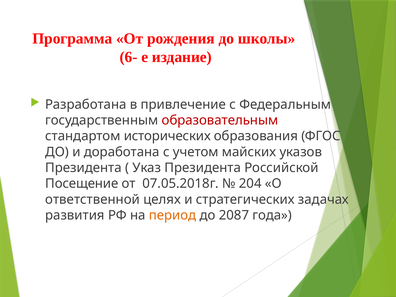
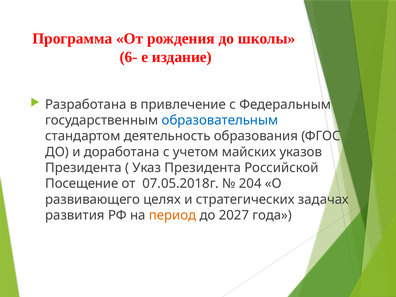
образовательным colour: red -> blue (220, 120)
исторических: исторических -> деятельность (167, 136)
ответственной: ответственной -> развивающего (93, 199)
2087: 2087 -> 2027 (234, 215)
